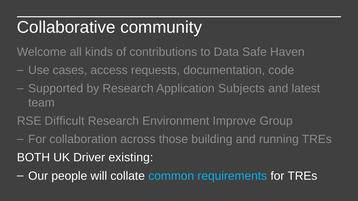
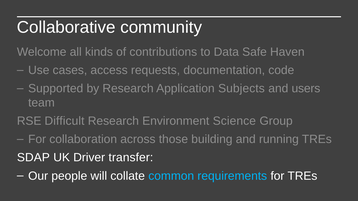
latest: latest -> users (306, 89)
Improve: Improve -> Science (234, 121)
BOTH: BOTH -> SDAP (33, 158)
existing: existing -> transfer (131, 158)
